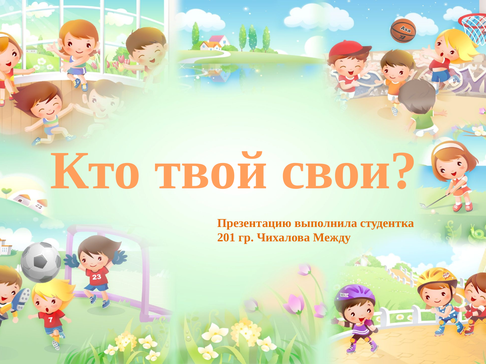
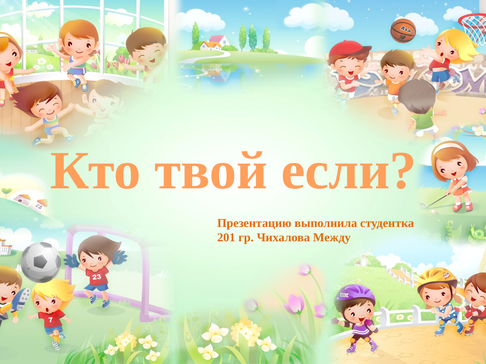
свои: свои -> если (349, 171)
